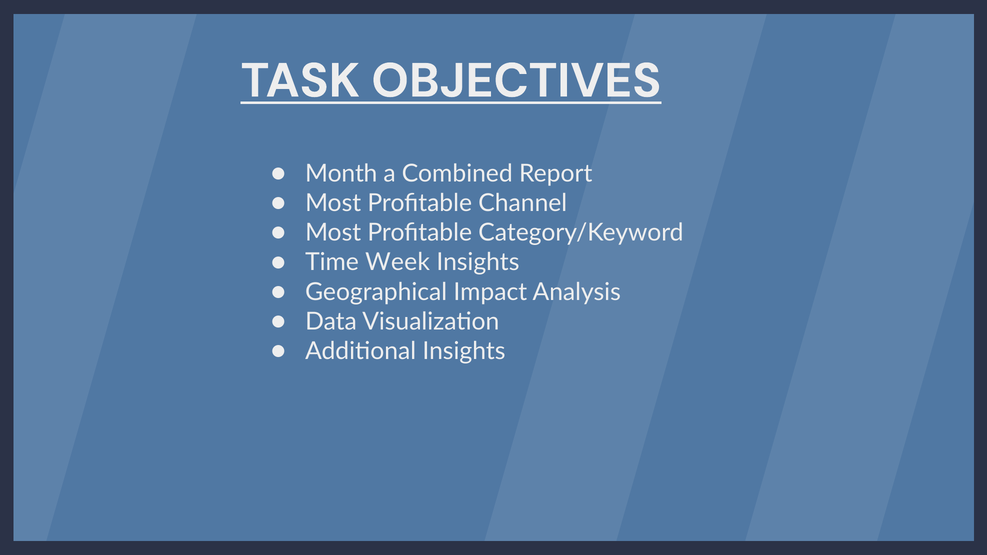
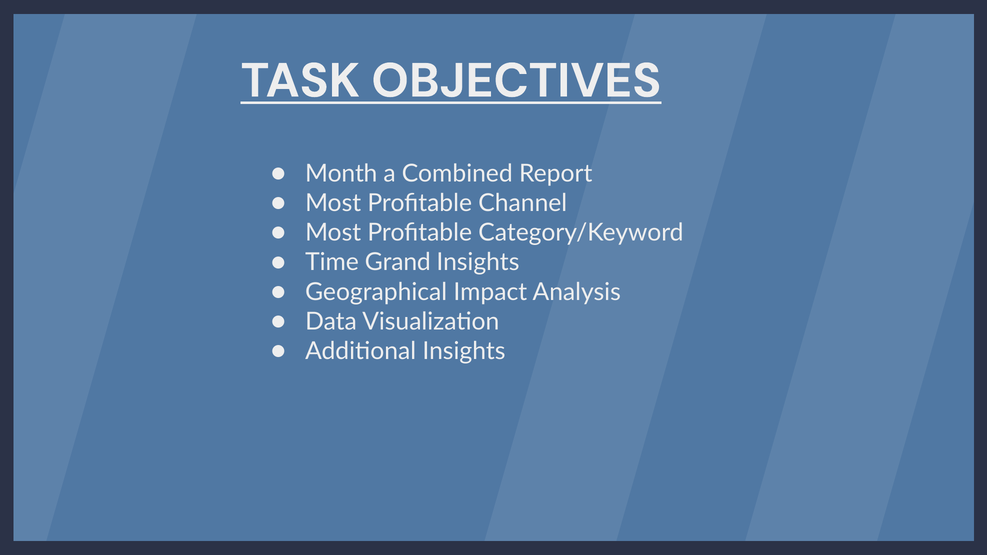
Week: Week -> Grand (398, 262)
